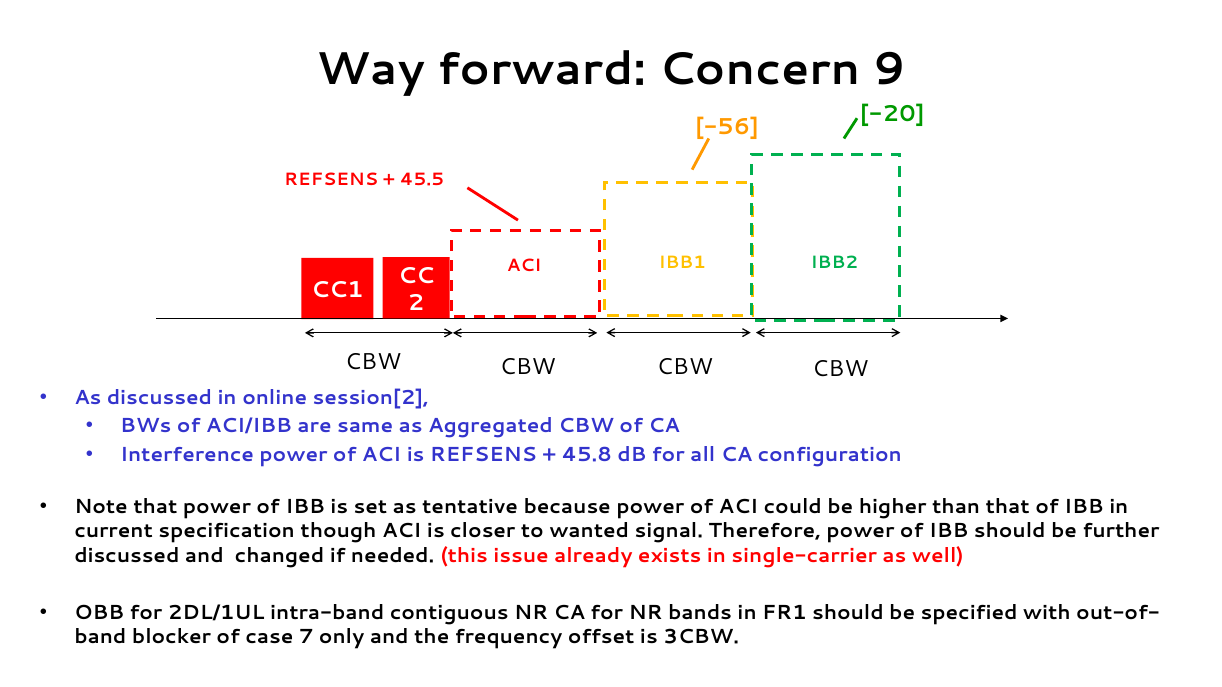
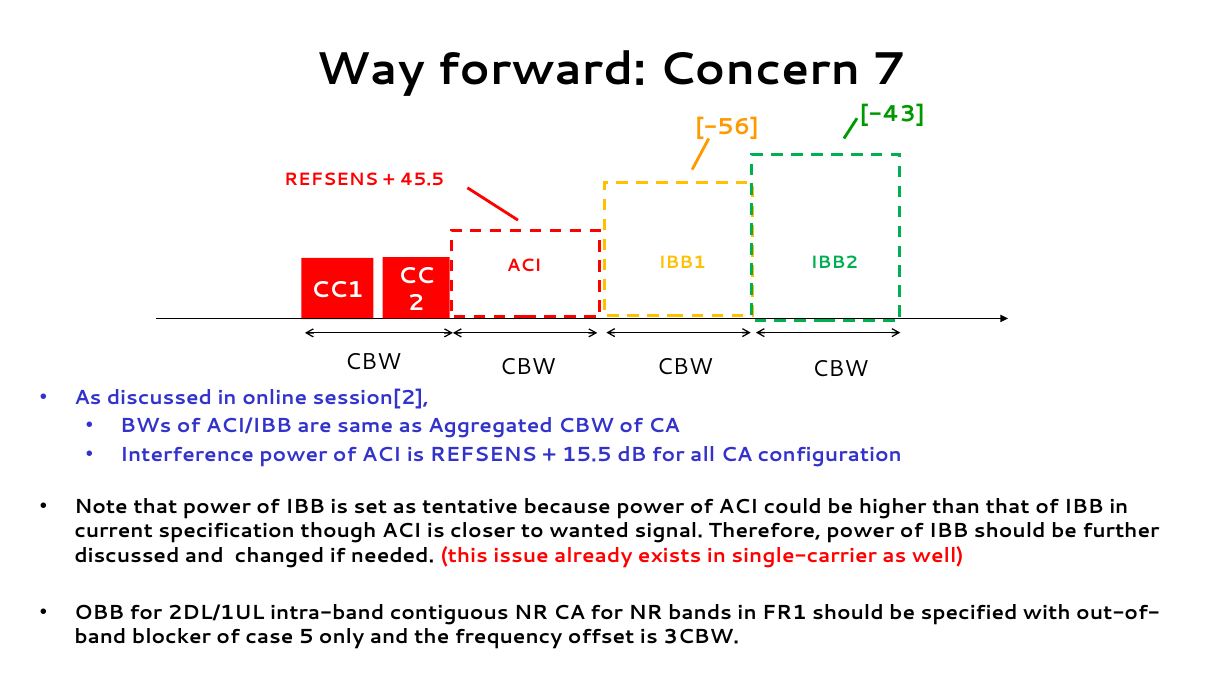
9: 9 -> 7 (889, 69)
-20: -20 -> -43 (892, 114)
45.8: 45.8 -> 15.5 (587, 455)
7: 7 -> 5 (306, 637)
